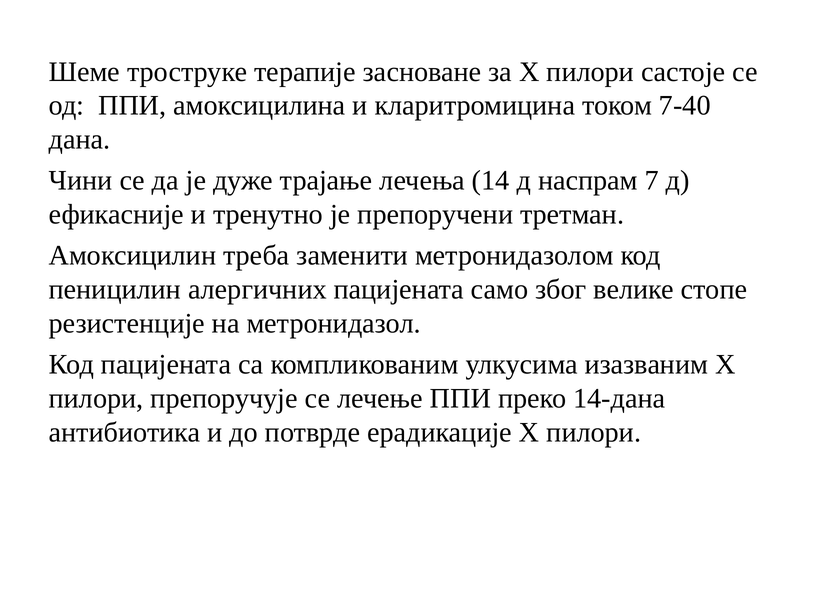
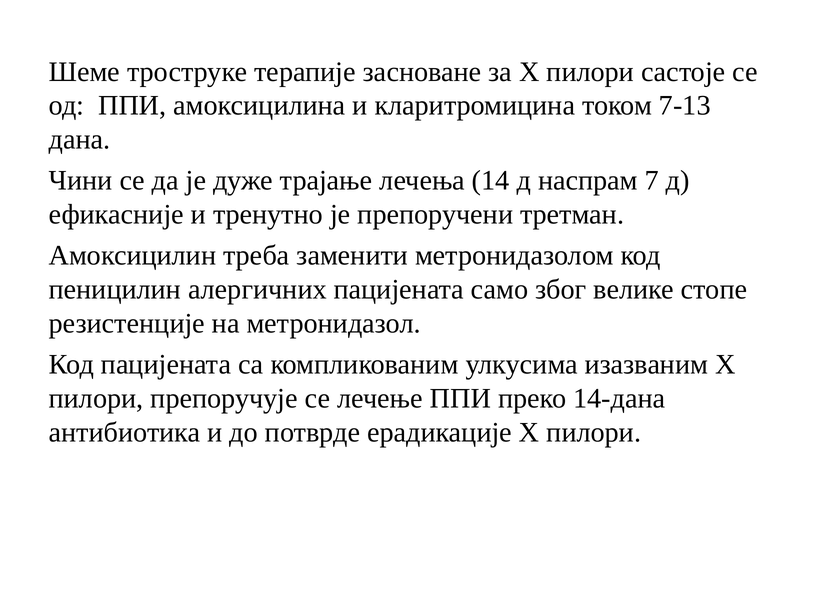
7-40: 7-40 -> 7-13 (685, 106)
